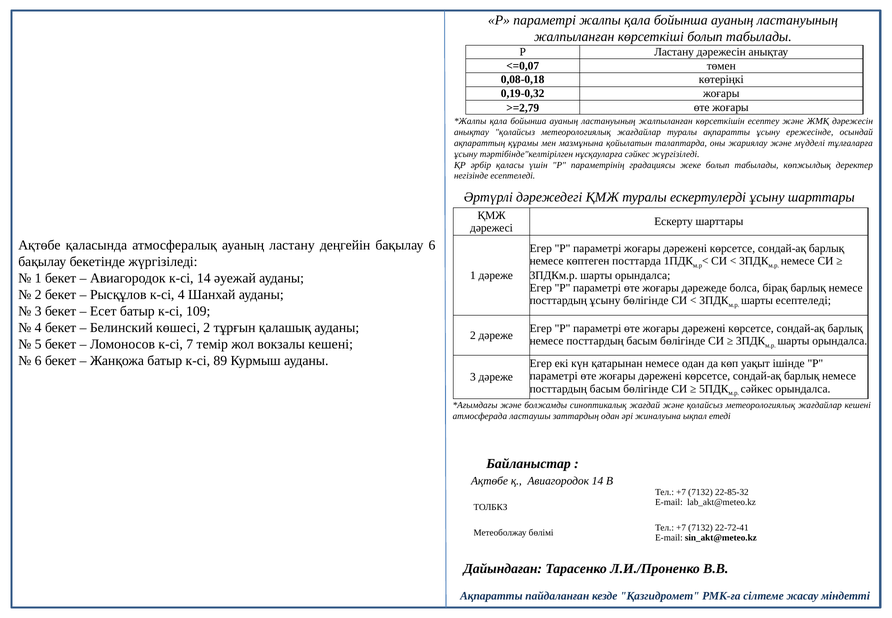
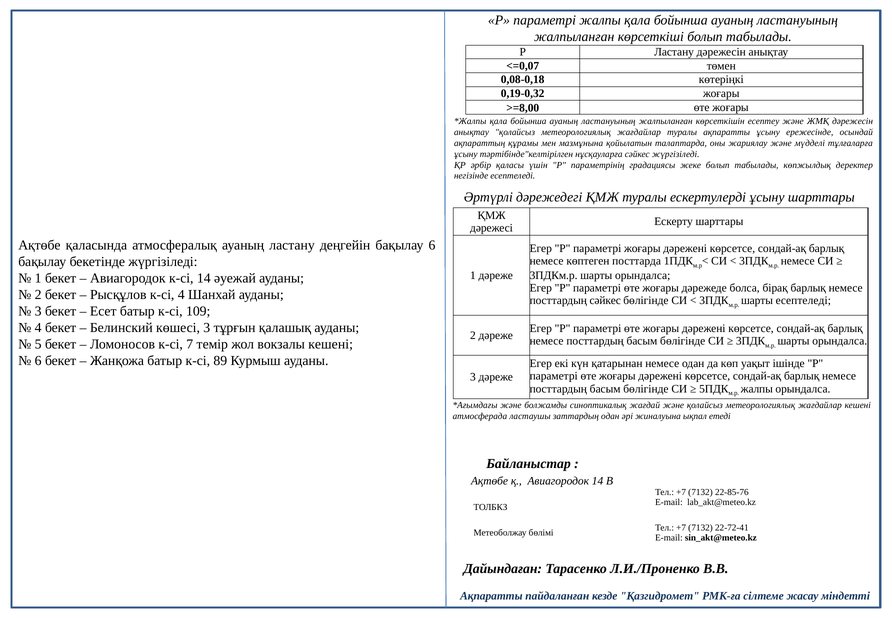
>=2,79: >=2,79 -> >=8,00 (523, 108)
посттардың ұсыну: ұсыну -> сәйкес (605, 300)
көшесі 2: 2 -> 3 (207, 327)
сәйкес: сәйкес -> жалпы (757, 388)
22-85-32: 22-85-32 -> 22-85-76 (732, 492)
